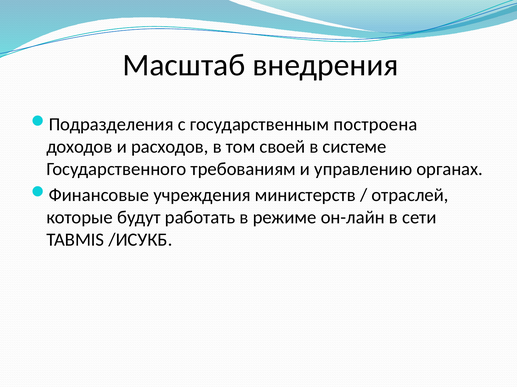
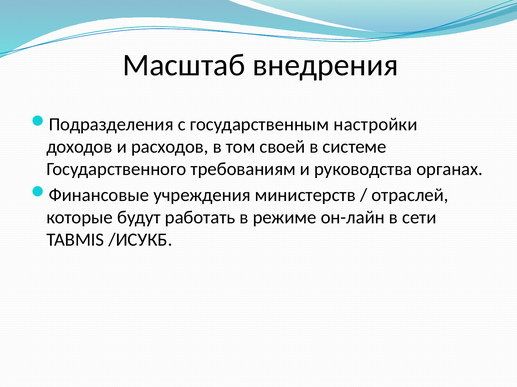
построена: построена -> настройки (376, 124)
управлению: управлению -> руководства (363, 169)
